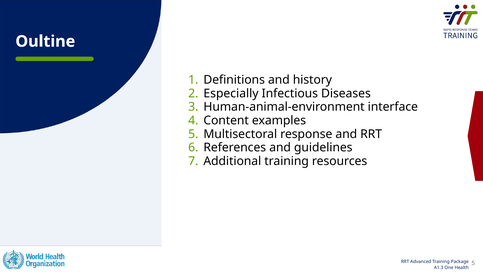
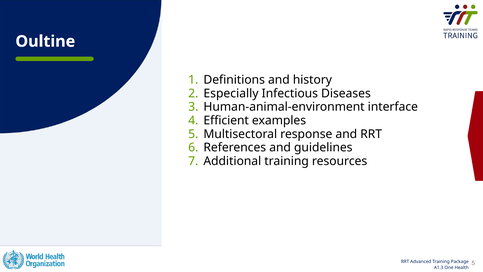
Content: Content -> Efficient (226, 120)
